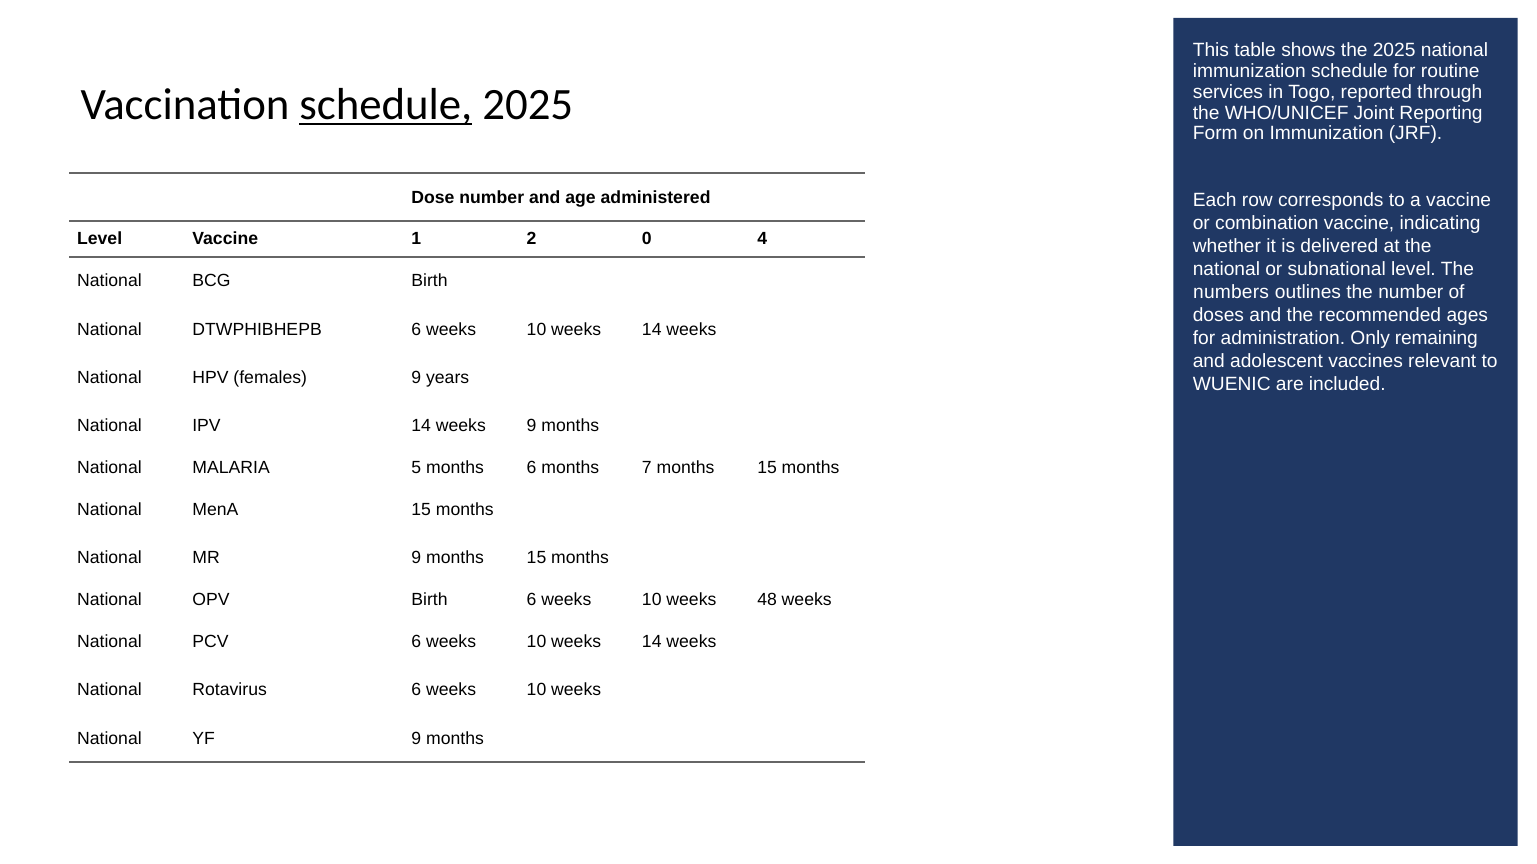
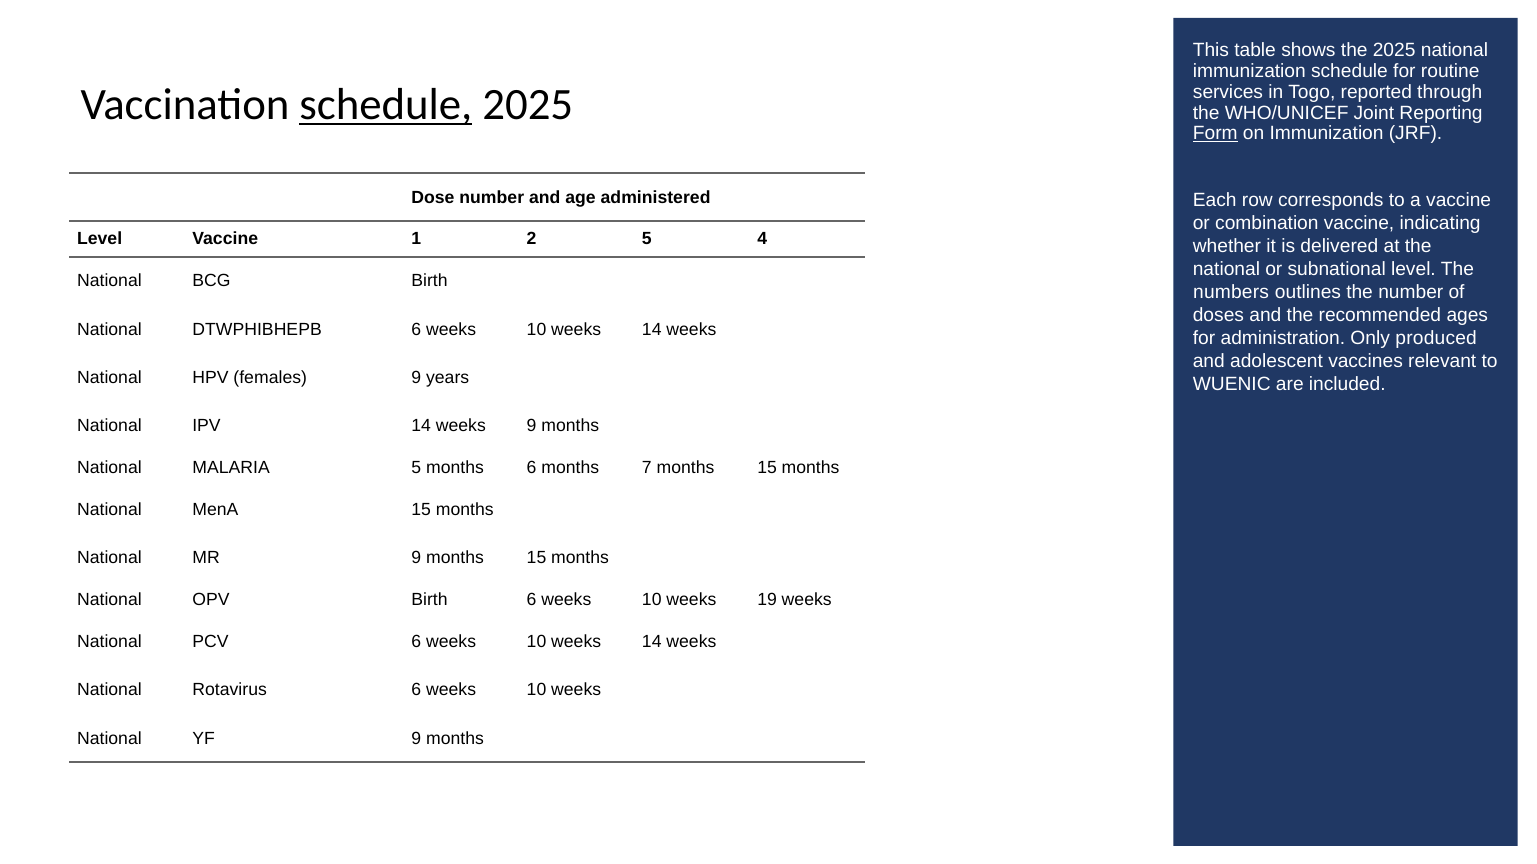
Form underline: none -> present (1215, 133)
2 0: 0 -> 5 (647, 239)
remaining: remaining -> produced (1436, 339)
48: 48 -> 19 (767, 600)
